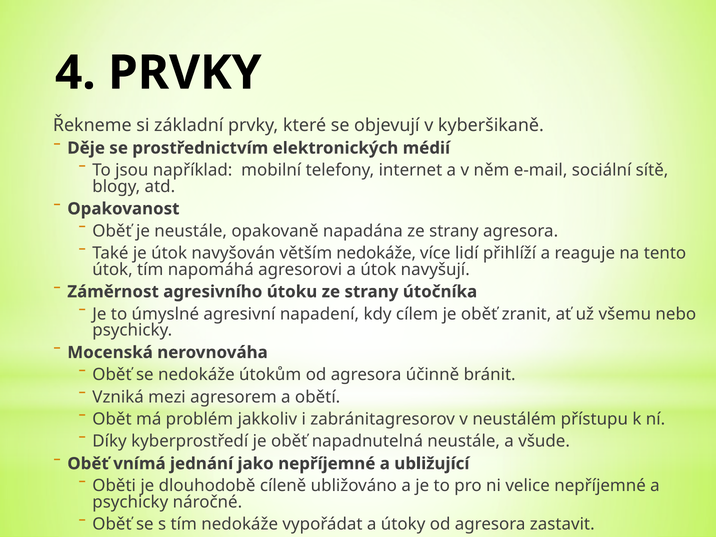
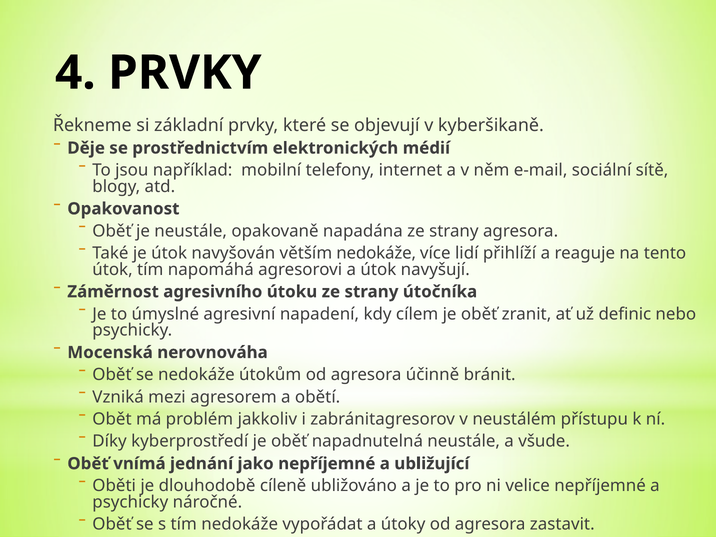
všemu: všemu -> definic (625, 314)
